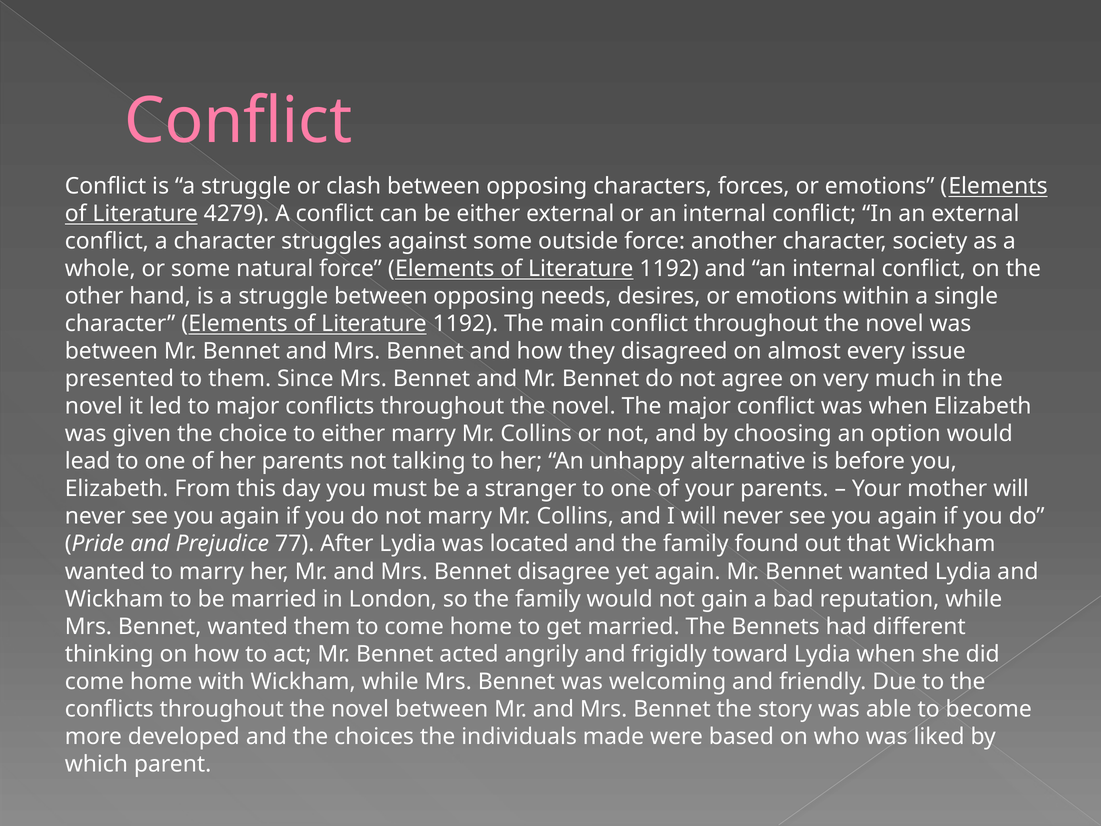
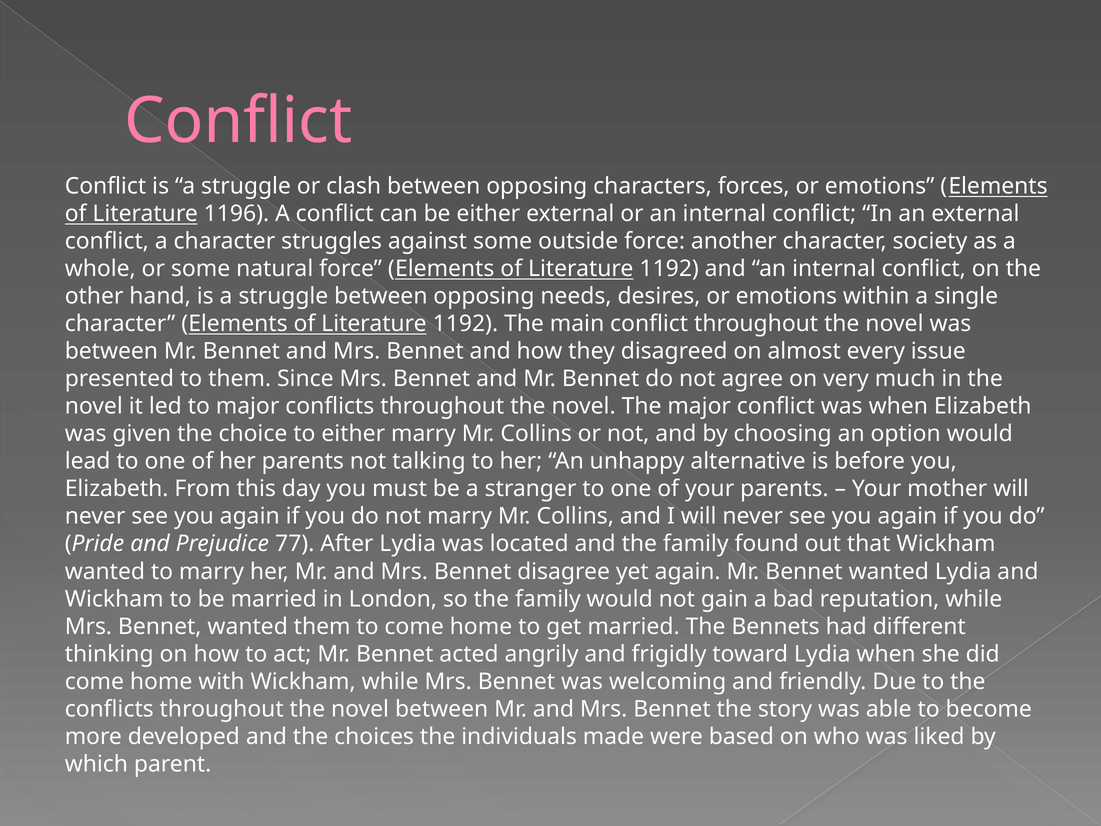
4279: 4279 -> 1196 (236, 213)
